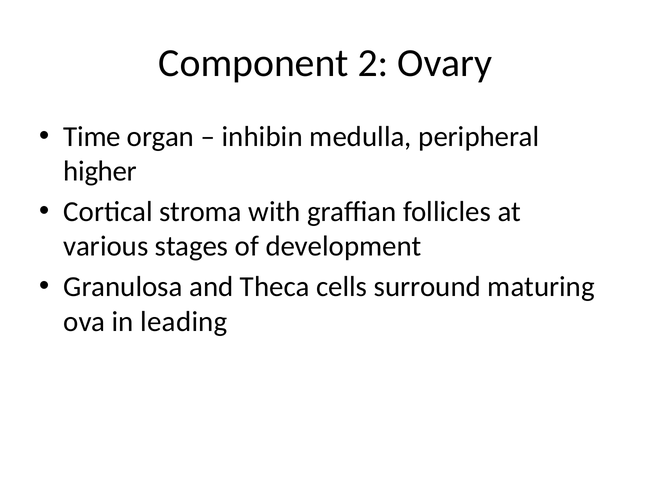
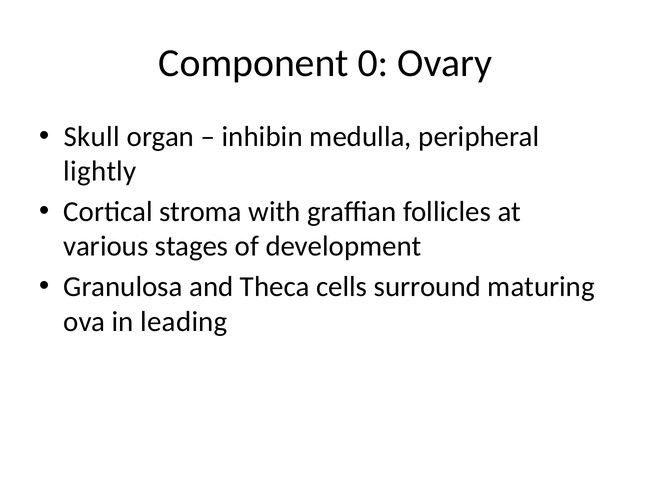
2: 2 -> 0 (373, 63)
Time: Time -> Skull (92, 137)
higher: higher -> lightly (100, 171)
